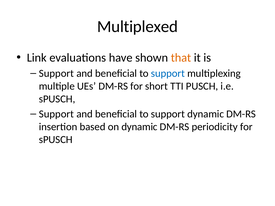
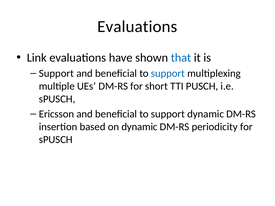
Multiplexed: Multiplexed -> Evaluations (137, 27)
that colour: orange -> blue (181, 58)
Support: Support -> Ericsson (56, 114)
